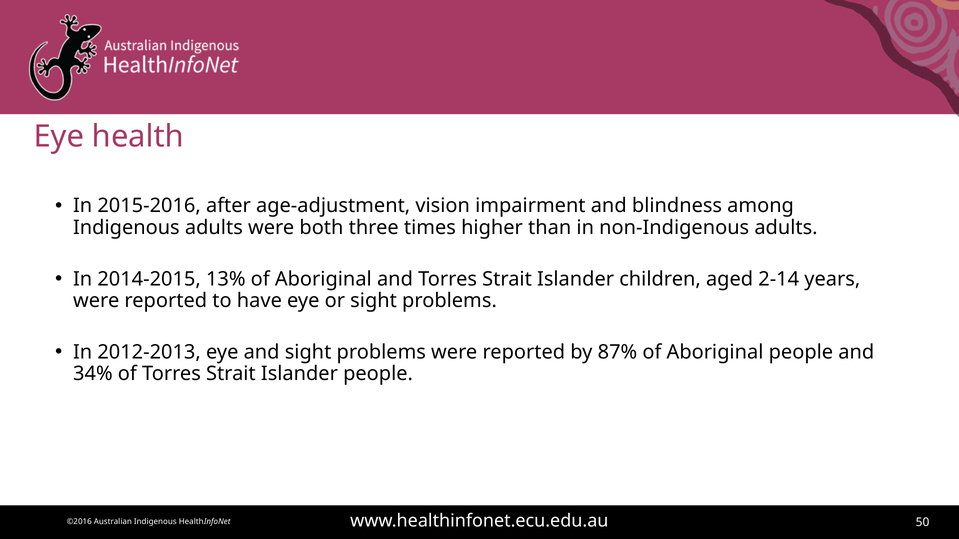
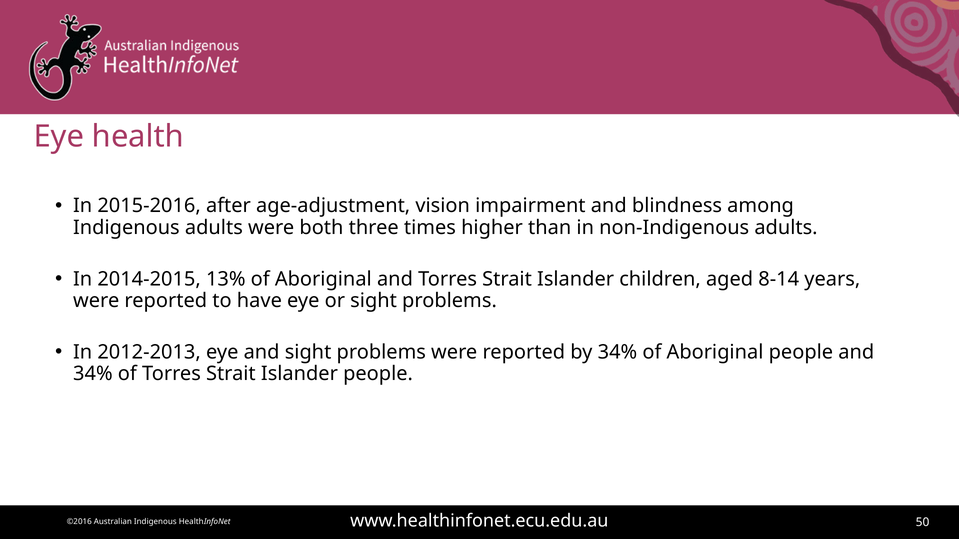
2-14: 2-14 -> 8-14 (779, 279)
by 87%: 87% -> 34% (617, 352)
